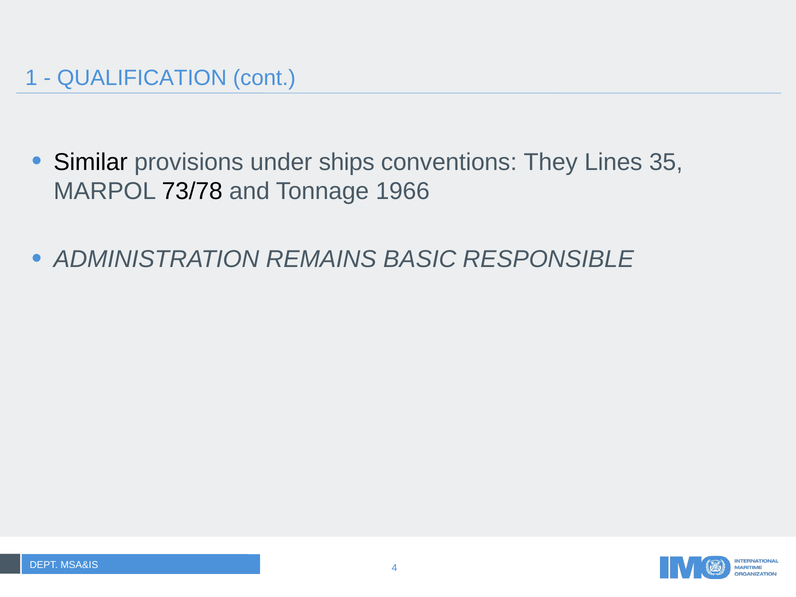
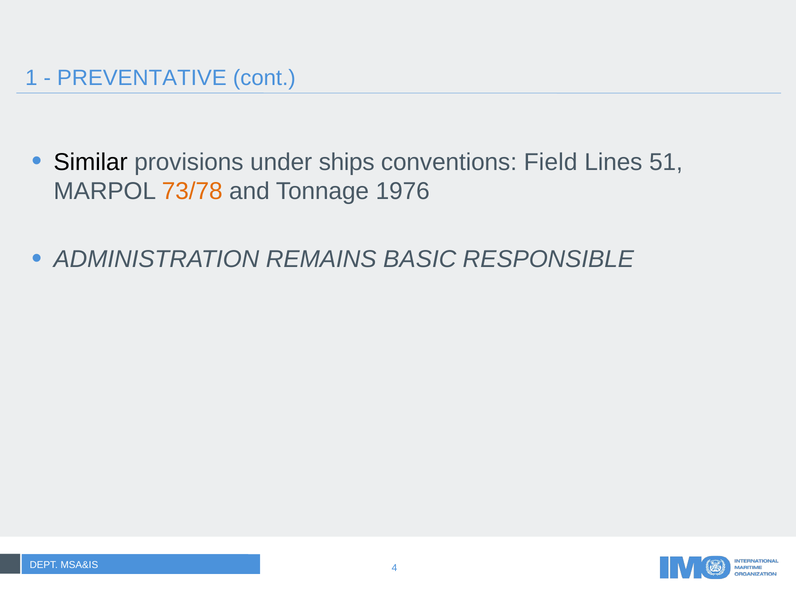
QUALIFICATION: QUALIFICATION -> PREVENTATIVE (142, 78)
They: They -> Field (551, 162)
35: 35 -> 51 (666, 162)
73/78 colour: black -> orange (192, 191)
1966: 1966 -> 1976 (403, 191)
